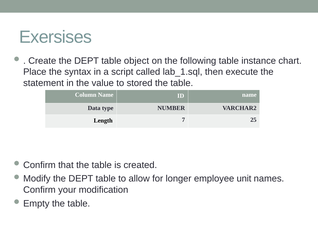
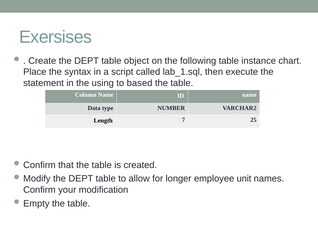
value: value -> using (103, 83)
stored: stored -> based (140, 83)
